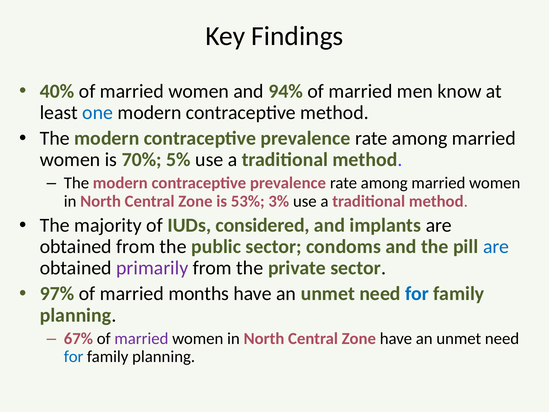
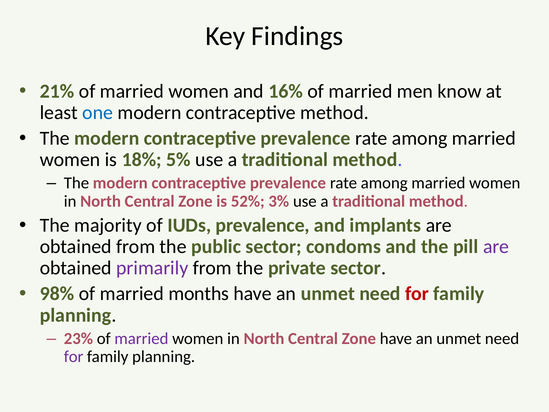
40%: 40% -> 21% (57, 91)
94%: 94% -> 16% (286, 91)
70%: 70% -> 18% (142, 160)
53%: 53% -> 52% (248, 201)
IUDs considered: considered -> prevalence (263, 225)
are colour: blue -> purple (496, 247)
97%: 97% -> 98% (57, 294)
for colour: blue -> red (417, 294)
67%: 67% -> 23% (78, 338)
for colour: blue -> purple (74, 357)
